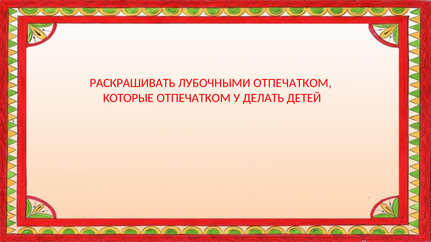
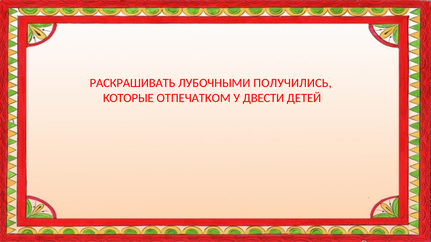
ЛУБОЧНЫМИ ОТПЕЧАТКОМ: ОТПЕЧАТКОМ -> ПОЛУЧИЛИСЬ (292, 83)
ДЕЛАТЬ: ДЕЛАТЬ -> ДВЕСТИ (263, 98)
